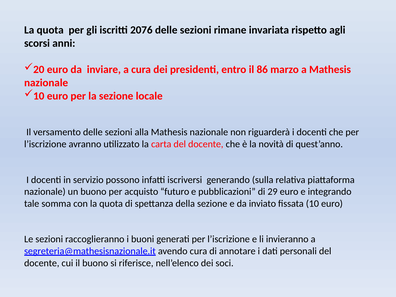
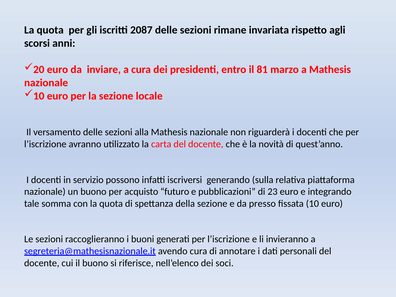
2076: 2076 -> 2087 (141, 30)
86: 86 -> 81 (262, 70)
29: 29 -> 23 (273, 192)
inviato: inviato -> presso (262, 203)
